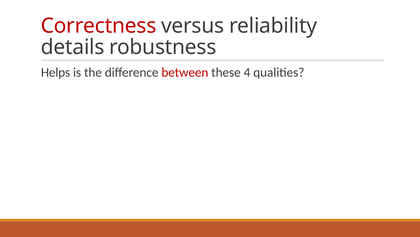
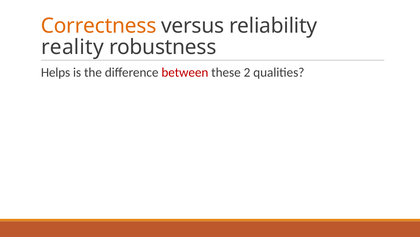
Correctness colour: red -> orange (99, 26)
details: details -> reality (72, 47)
4: 4 -> 2 (247, 72)
